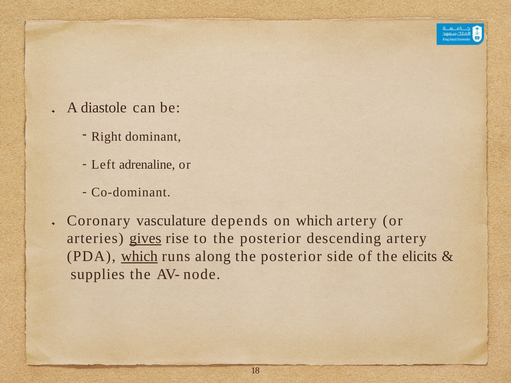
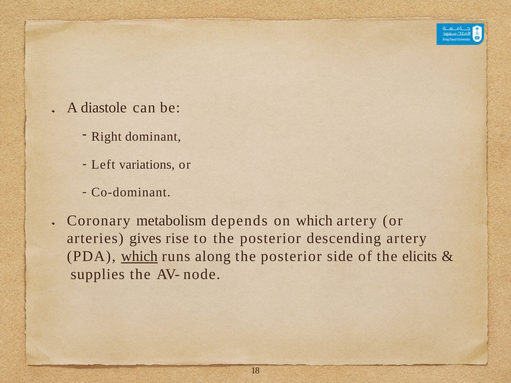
adrenaline: adrenaline -> variations (147, 165)
vasculature: vasculature -> metabolism (171, 221)
gives underline: present -> none (145, 239)
